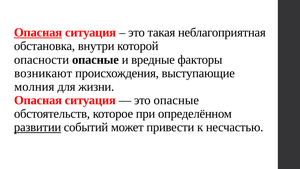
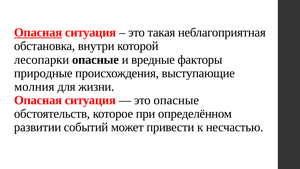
опасности: опасности -> лесопарки (42, 60)
возникают: возникают -> природные (43, 73)
развитии underline: present -> none (38, 127)
